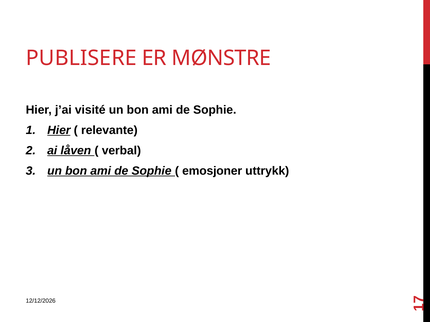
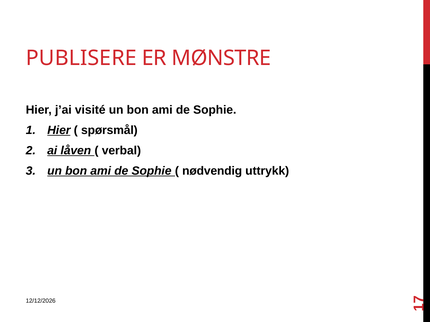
relevante: relevante -> spørsmål (109, 130)
emosjoner: emosjoner -> nødvendig (212, 171)
